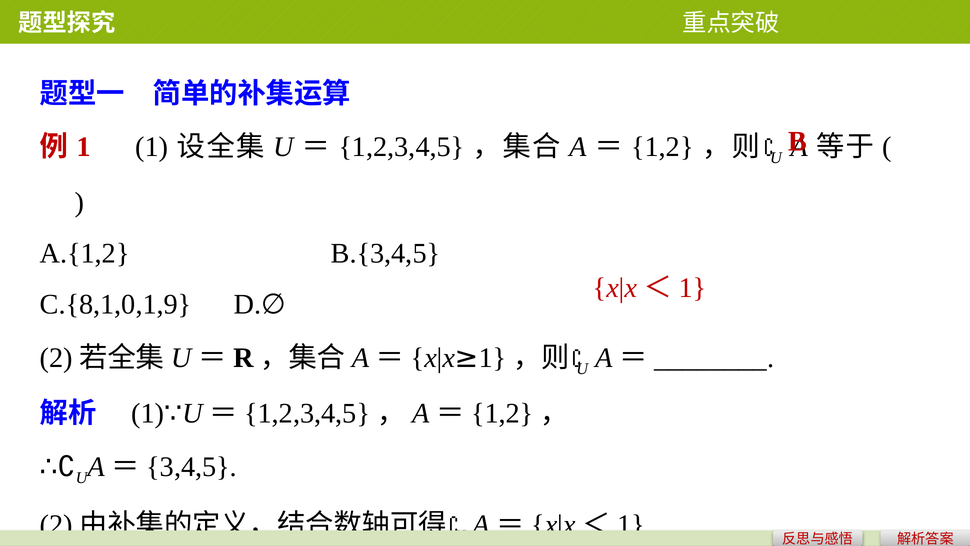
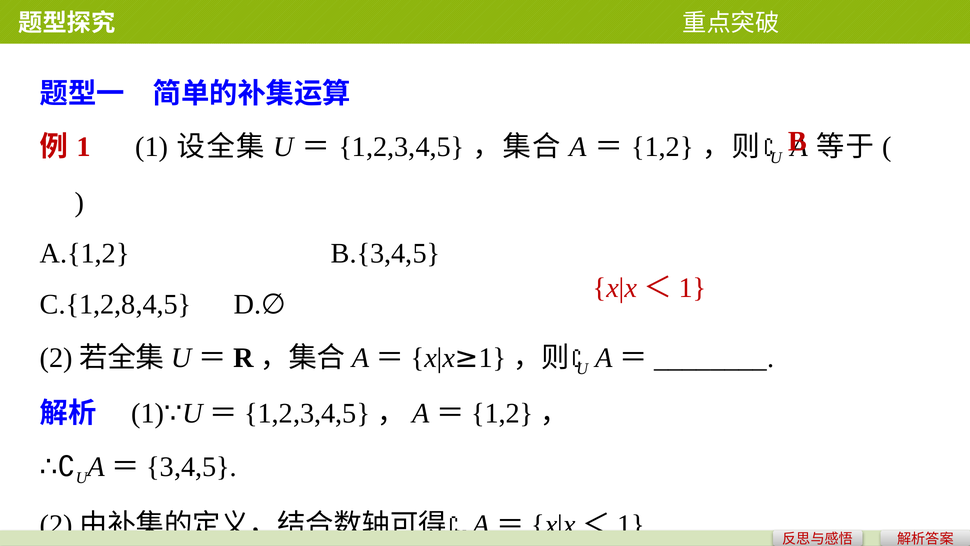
C.{8,1,0,1,9: C.{8,1,0,1,9 -> C.{1,2,8,4,5 (116, 305)
